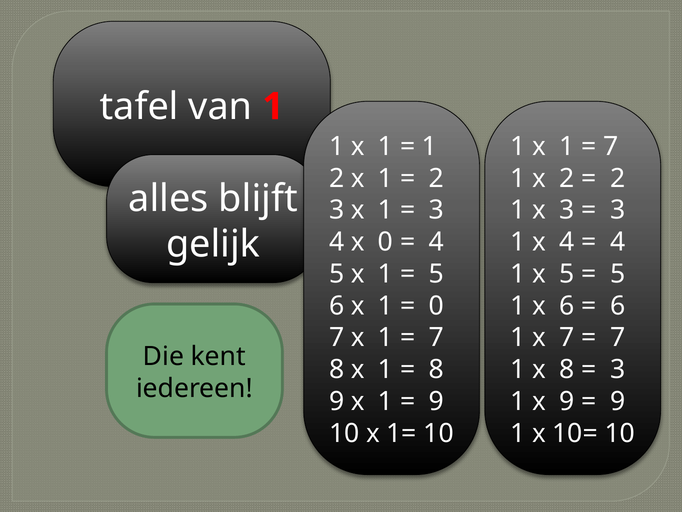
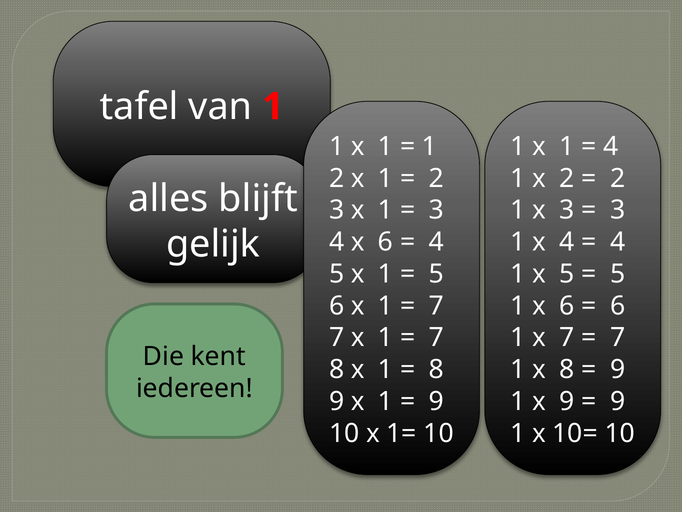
7: 7 -> 4 (611, 146)
4 x 0: 0 -> 6 (386, 242)
0: 0 -> 7 (436, 305)
3: 3 -> 9 (618, 369)
